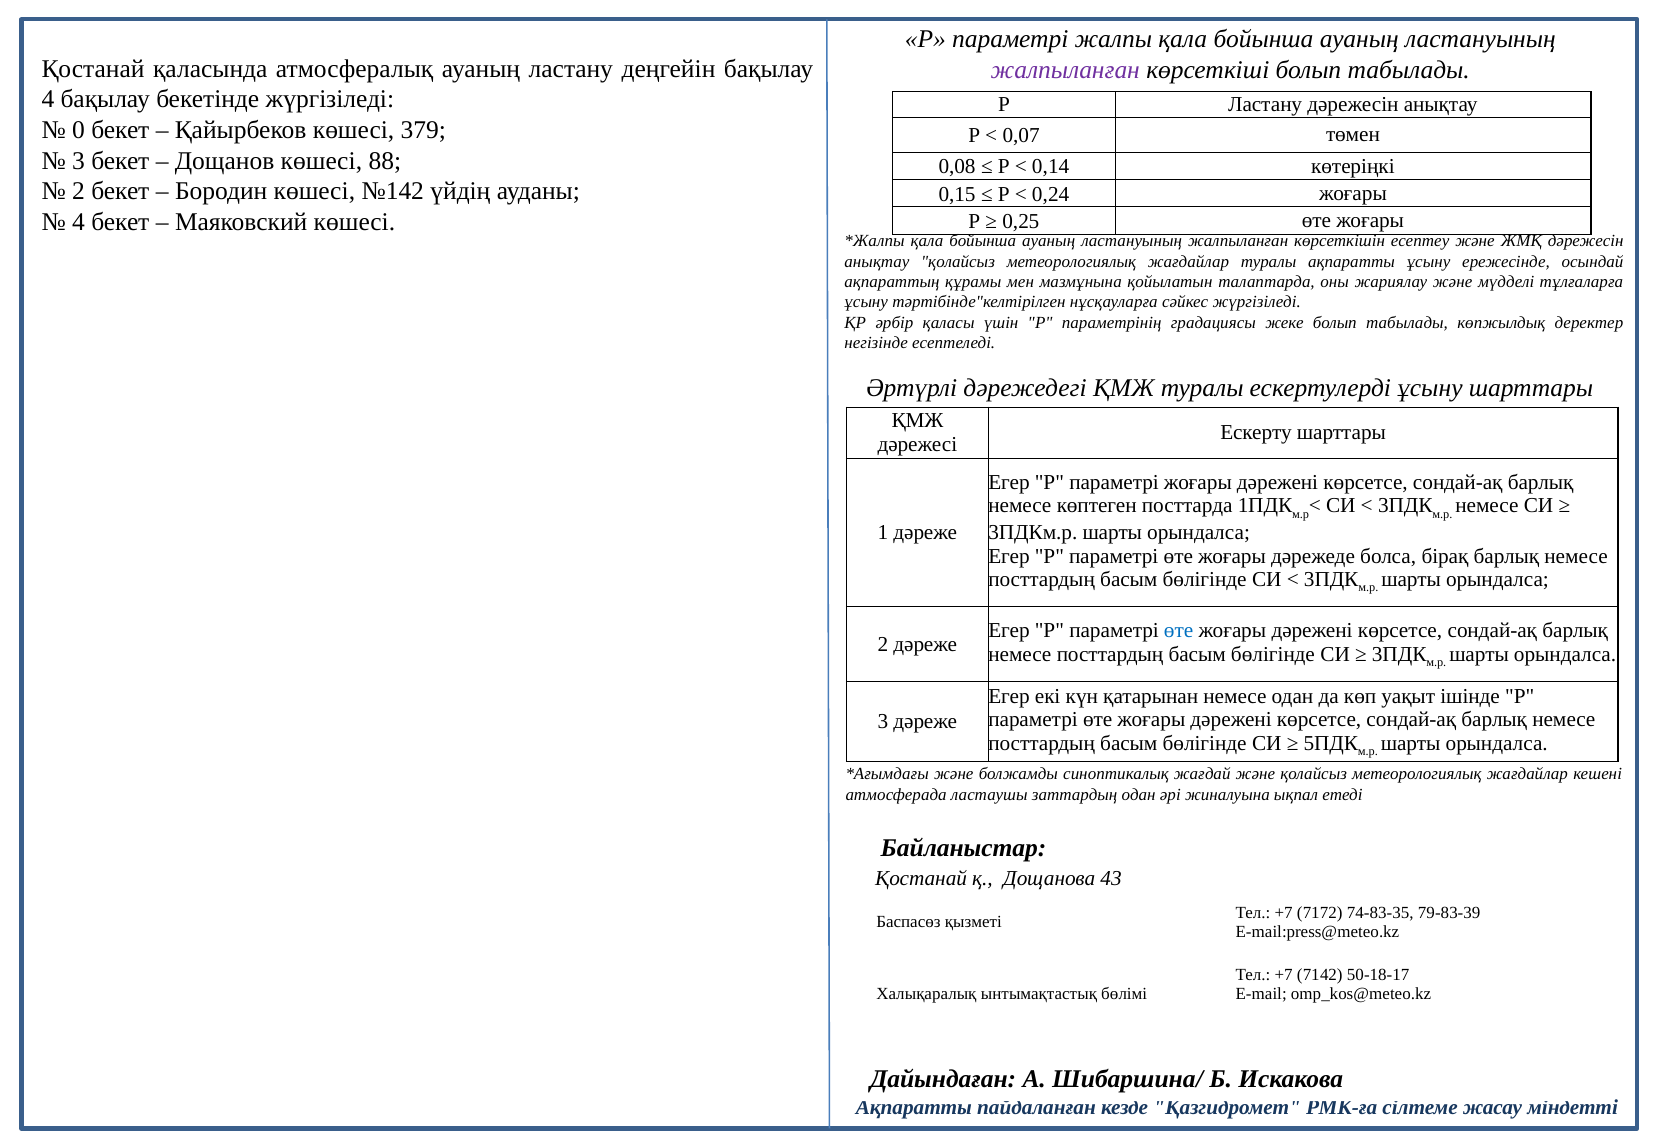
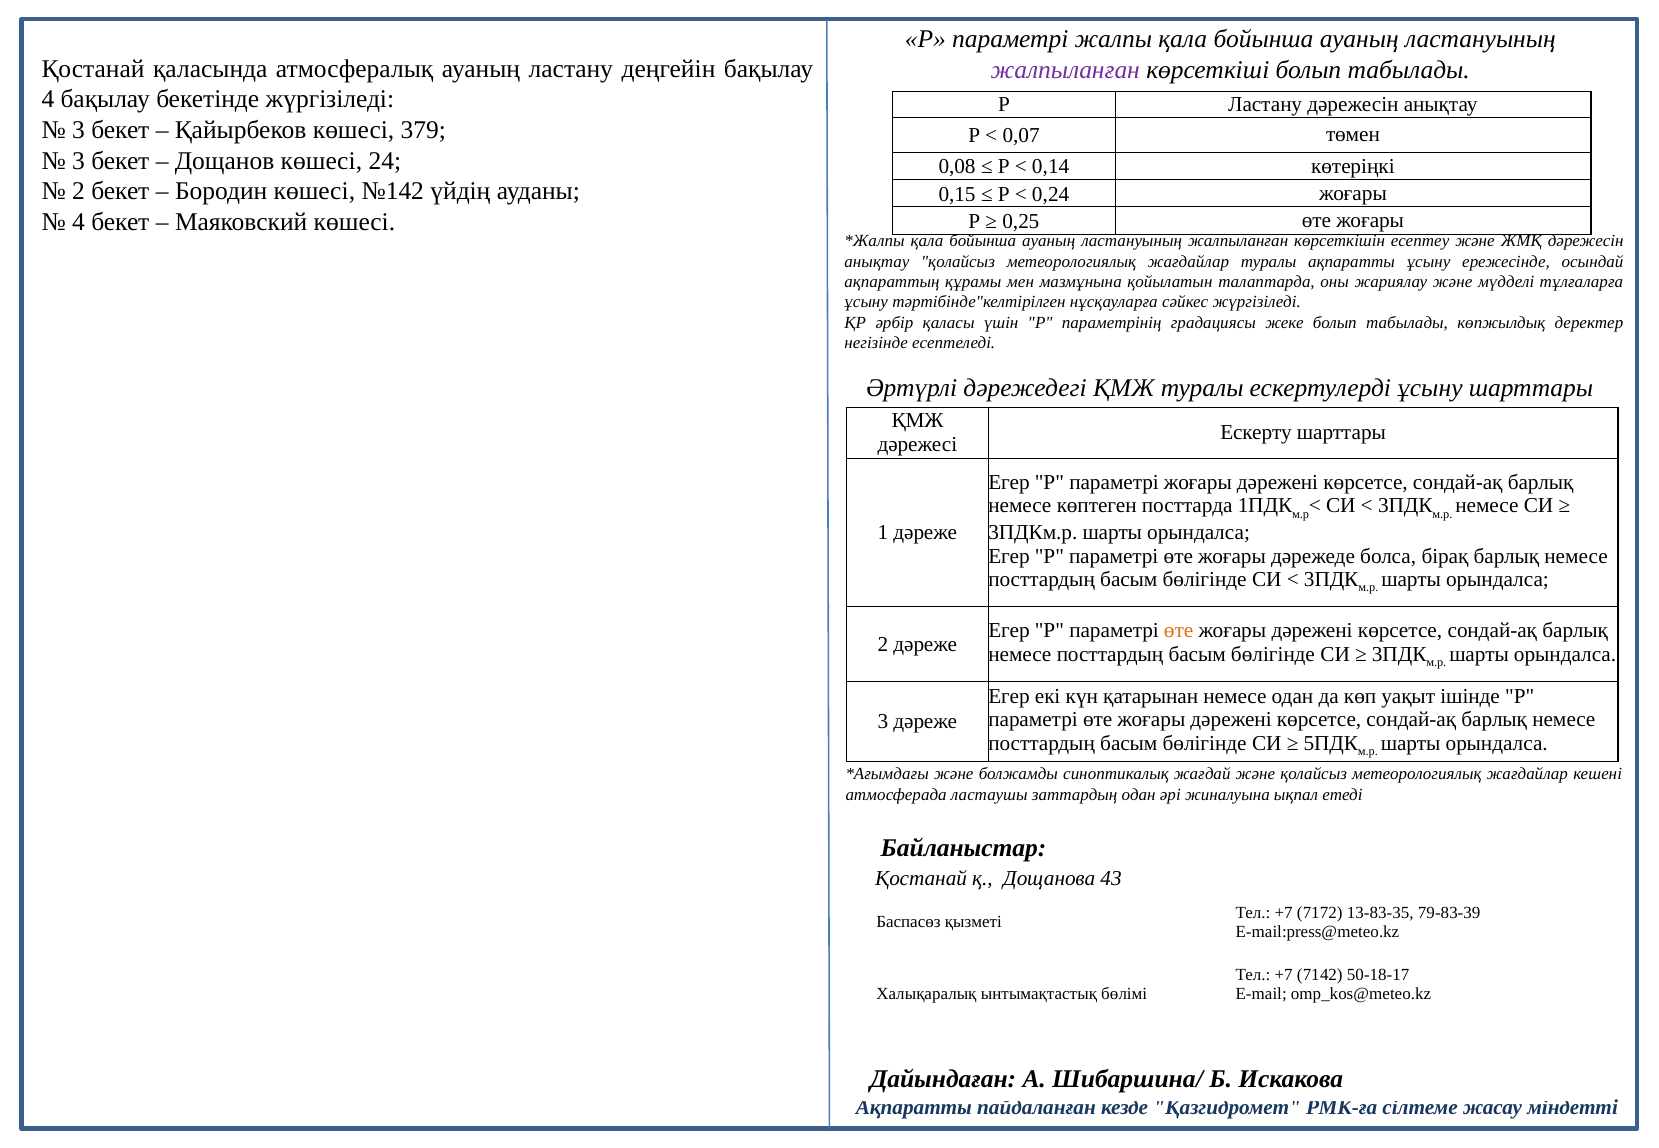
0: 0 -> 3 (79, 130)
88: 88 -> 24 (385, 161)
өте colour: blue -> orange (1179, 631)
74-83-35: 74-83-35 -> 13-83-35 (1380, 913)
